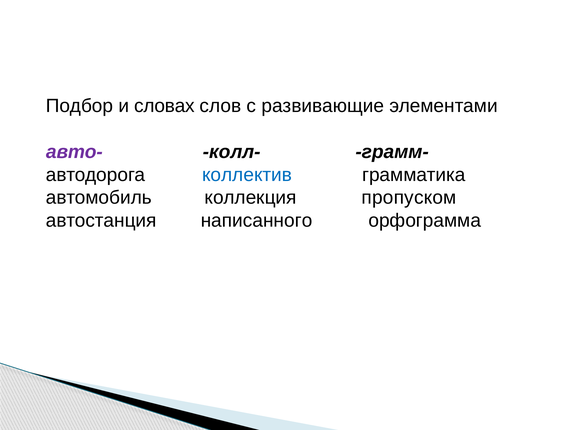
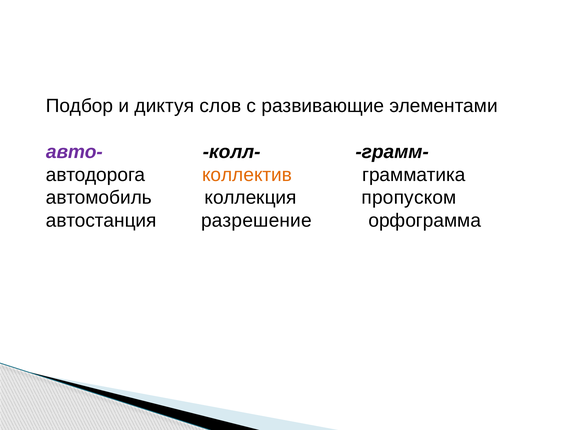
словах: словах -> диктуя (164, 106)
коллектив colour: blue -> orange (247, 175)
написанного: написанного -> разрешение (256, 220)
